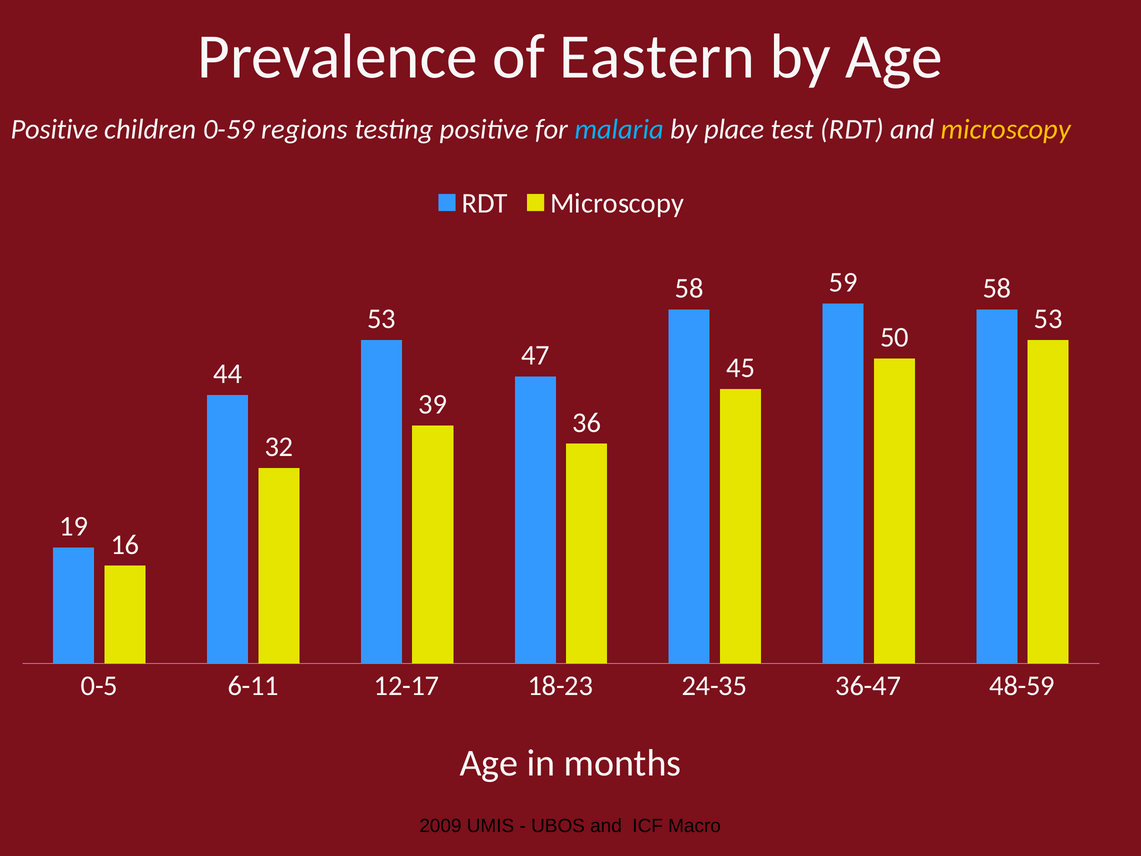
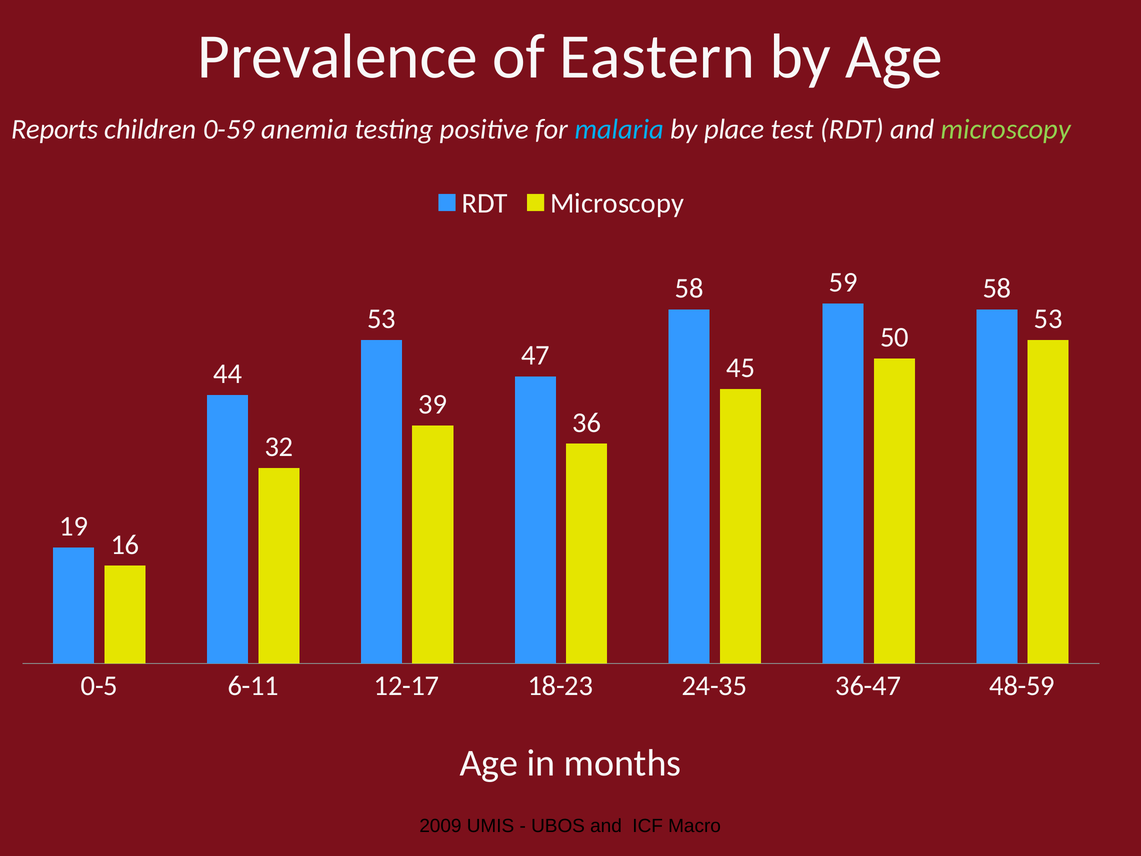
Positive: Positive -> Reports (55, 129)
regions: regions -> anemia (305, 129)
microscopy colour: yellow -> light green (1006, 129)
